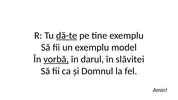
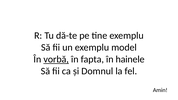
dă-te underline: present -> none (67, 36)
darul: darul -> fapta (92, 59)
slăvitei: slăvitei -> hainele (130, 59)
